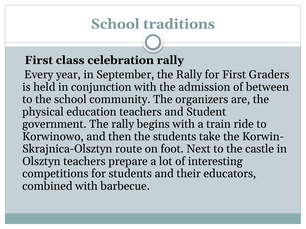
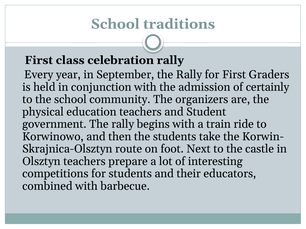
between: between -> certainly (268, 87)
